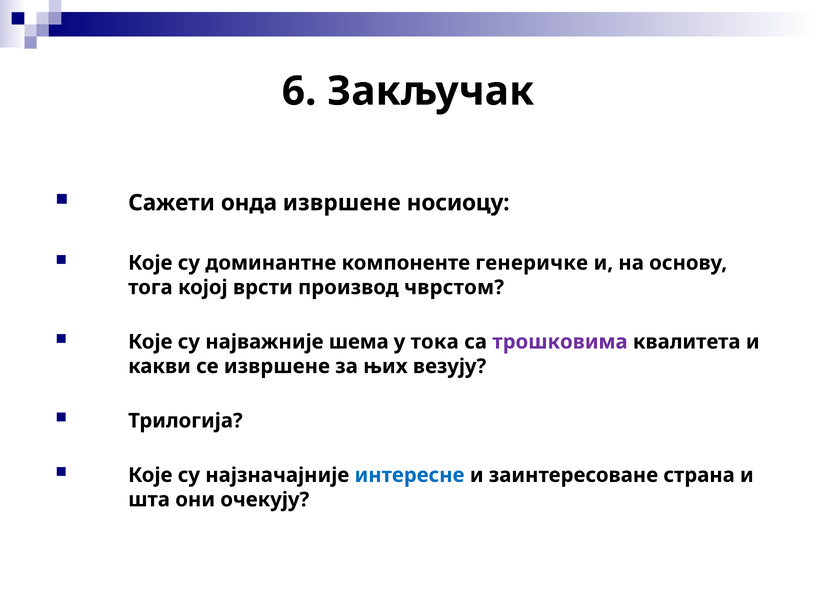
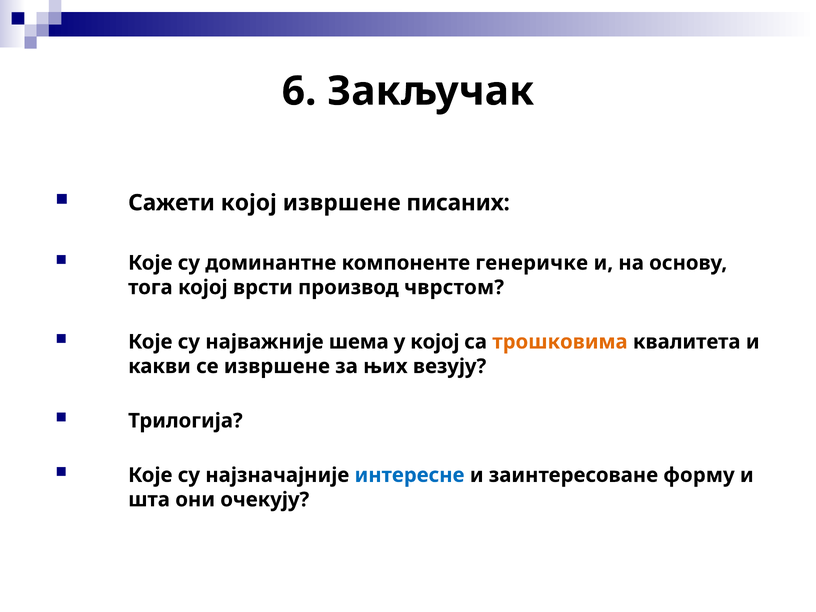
Сажети онда: онда -> којој (249, 203)
носиоцу: носиоцу -> писаних (458, 203)
у тока: тока -> којој (435, 342)
трошковима colour: purple -> orange (560, 342)
страна: страна -> форму (699, 475)
